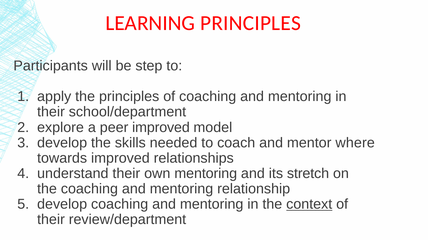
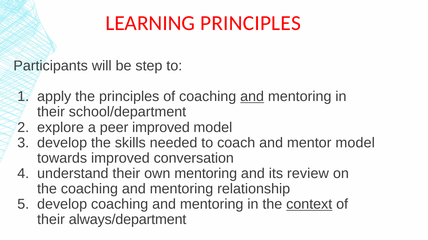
and underline: none -> present (252, 97)
mentor where: where -> model (355, 143)
relationships: relationships -> conversation (194, 159)
stretch: stretch -> review (308, 174)
review/department: review/department -> always/department (128, 220)
